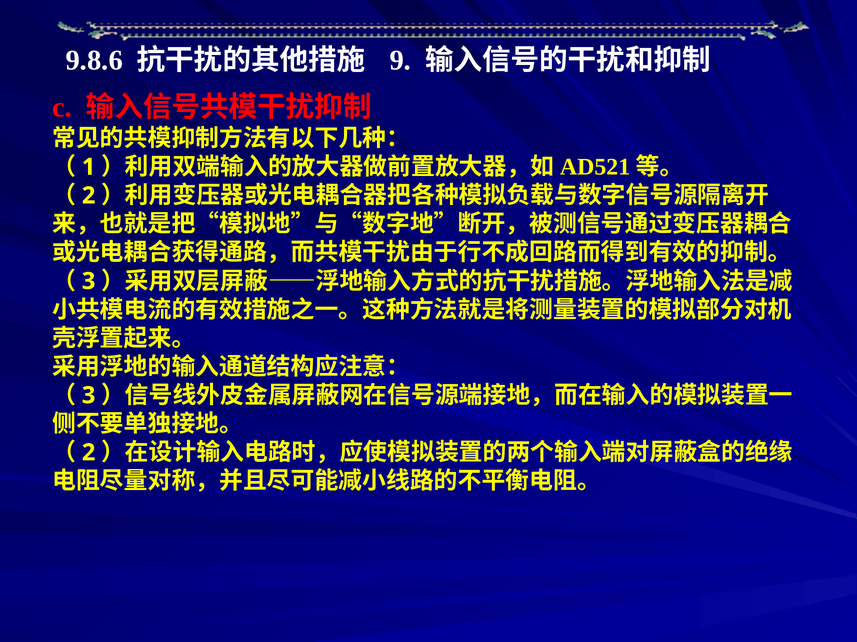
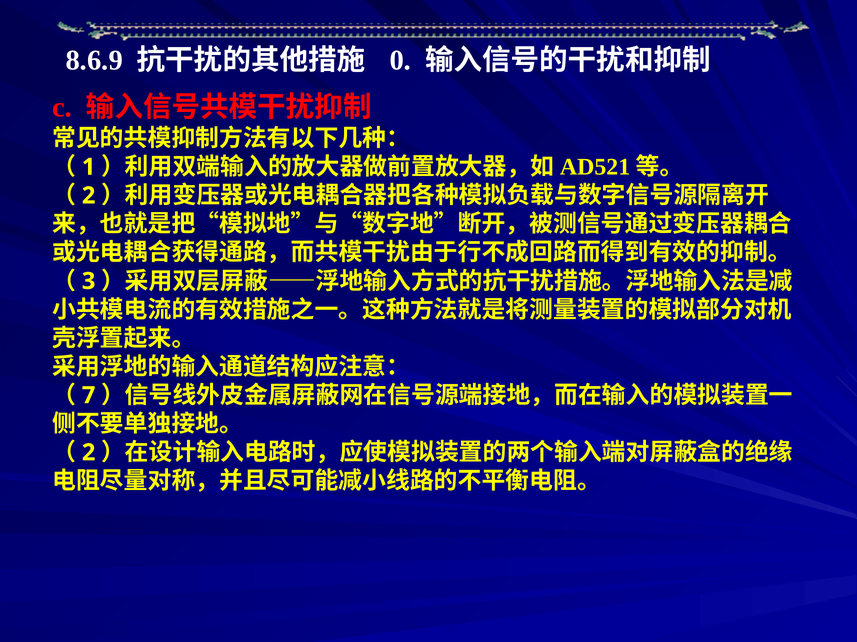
9.8.6: 9.8.6 -> 8.6.9 (94, 60)
9: 9 -> 0 (400, 60)
3: 3 -> 7 (89, 396)
